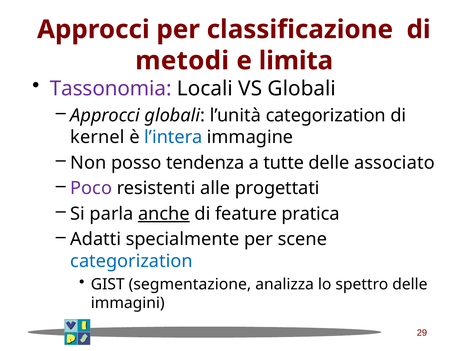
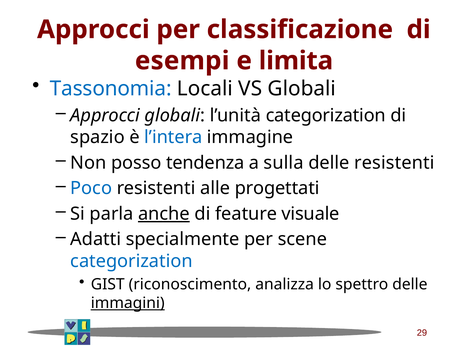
metodi: metodi -> esempi (182, 61)
Tassonomia colour: purple -> blue (111, 89)
kernel: kernel -> spazio (98, 137)
tutte: tutte -> sulla (284, 163)
delle associato: associato -> resistenti (394, 163)
Poco colour: purple -> blue (91, 188)
pratica: pratica -> visuale (311, 214)
segmentazione: segmentazione -> riconoscimento (190, 284)
immagini underline: none -> present (128, 303)
